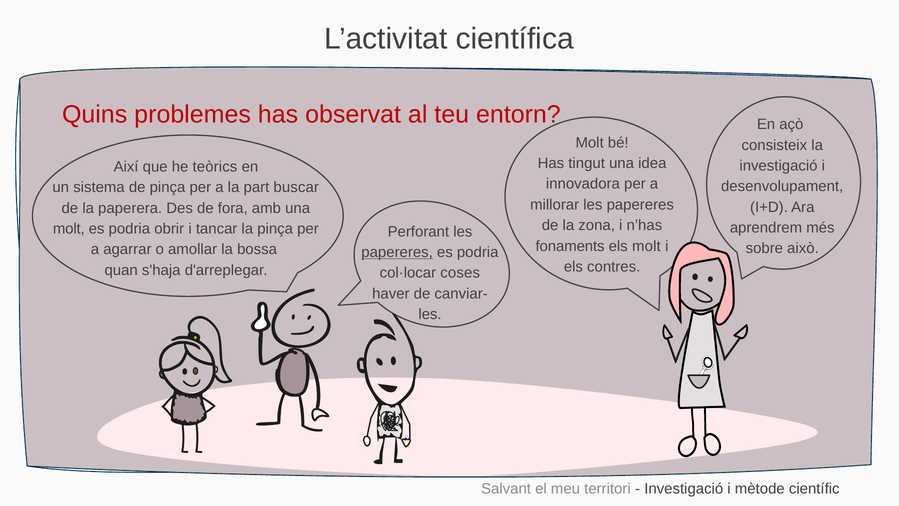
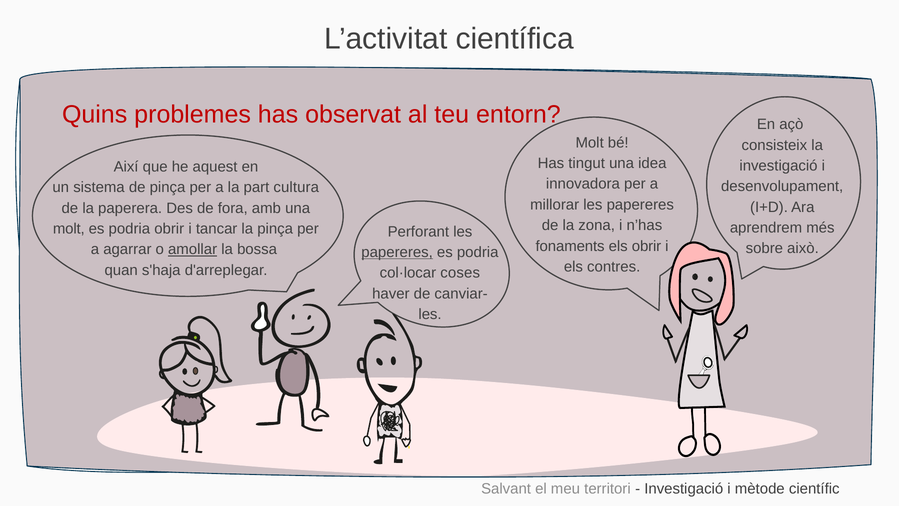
teòrics: teòrics -> aquest (215, 167)
buscar: buscar -> cultura (296, 187)
els molt: molt -> obrir (647, 246)
amollar underline: none -> present (193, 249)
